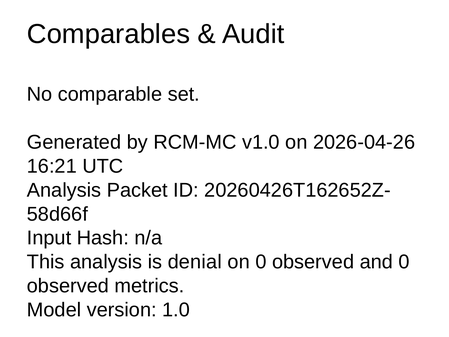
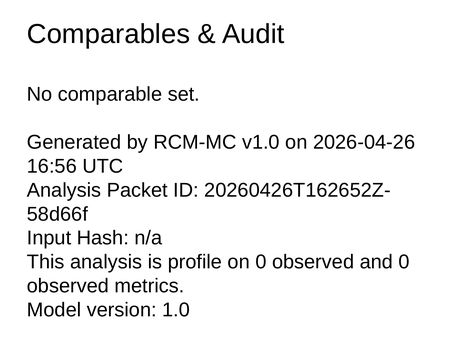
16:21: 16:21 -> 16:56 (52, 166)
denial: denial -> profile (195, 262)
